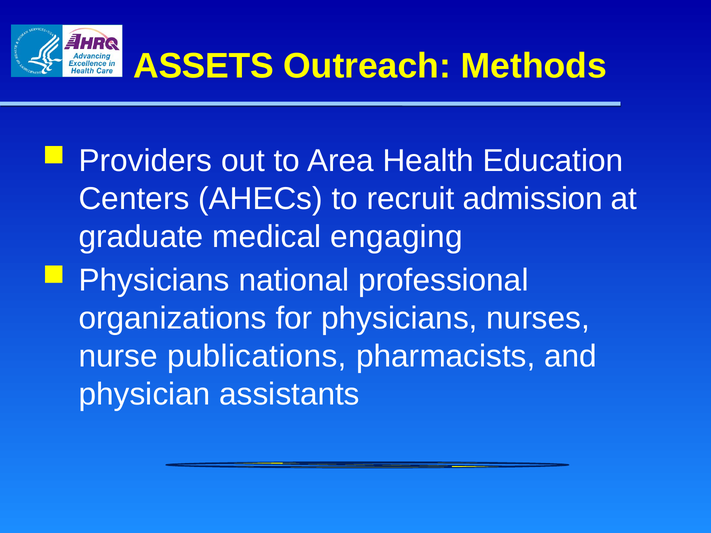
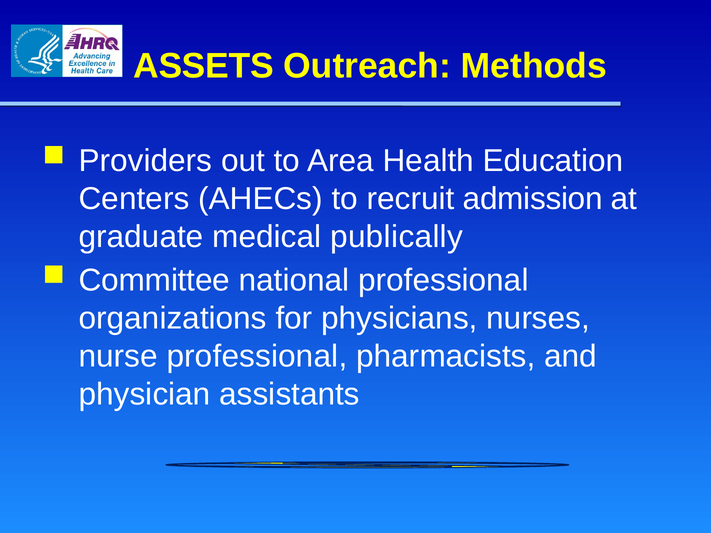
engaging: engaging -> publically (397, 237)
Physicians: Physicians -> Committee (154, 281)
nurse publications: publications -> professional (257, 356)
